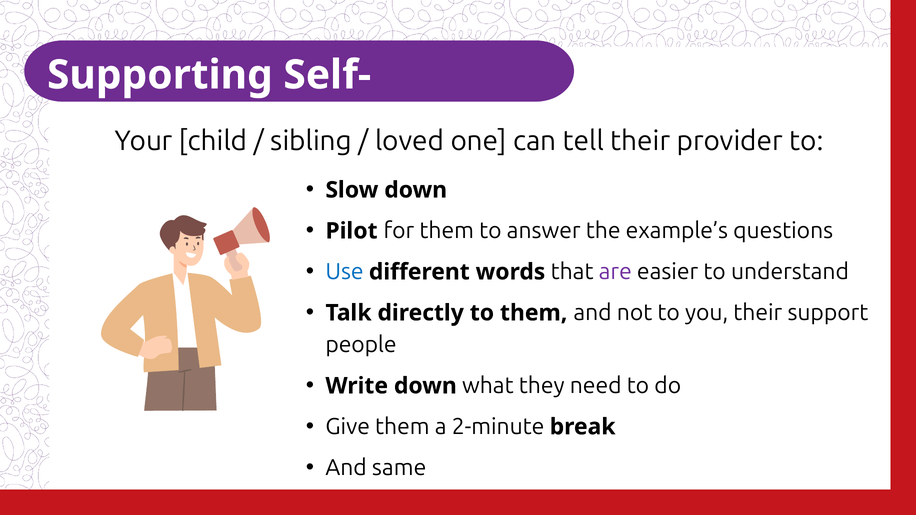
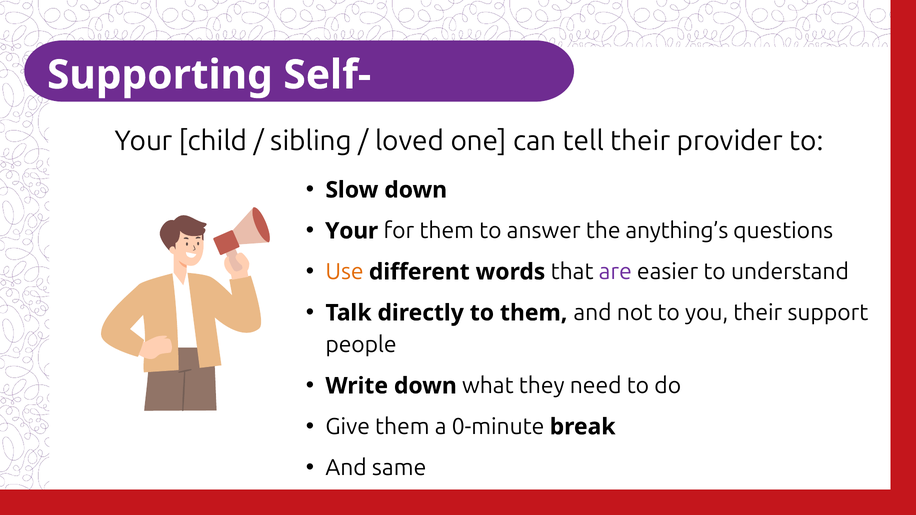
Pilot: Pilot -> Your (352, 231)
example’s: example’s -> anything’s (677, 231)
Use colour: blue -> orange (345, 272)
2-minute: 2-minute -> 0-minute (498, 427)
